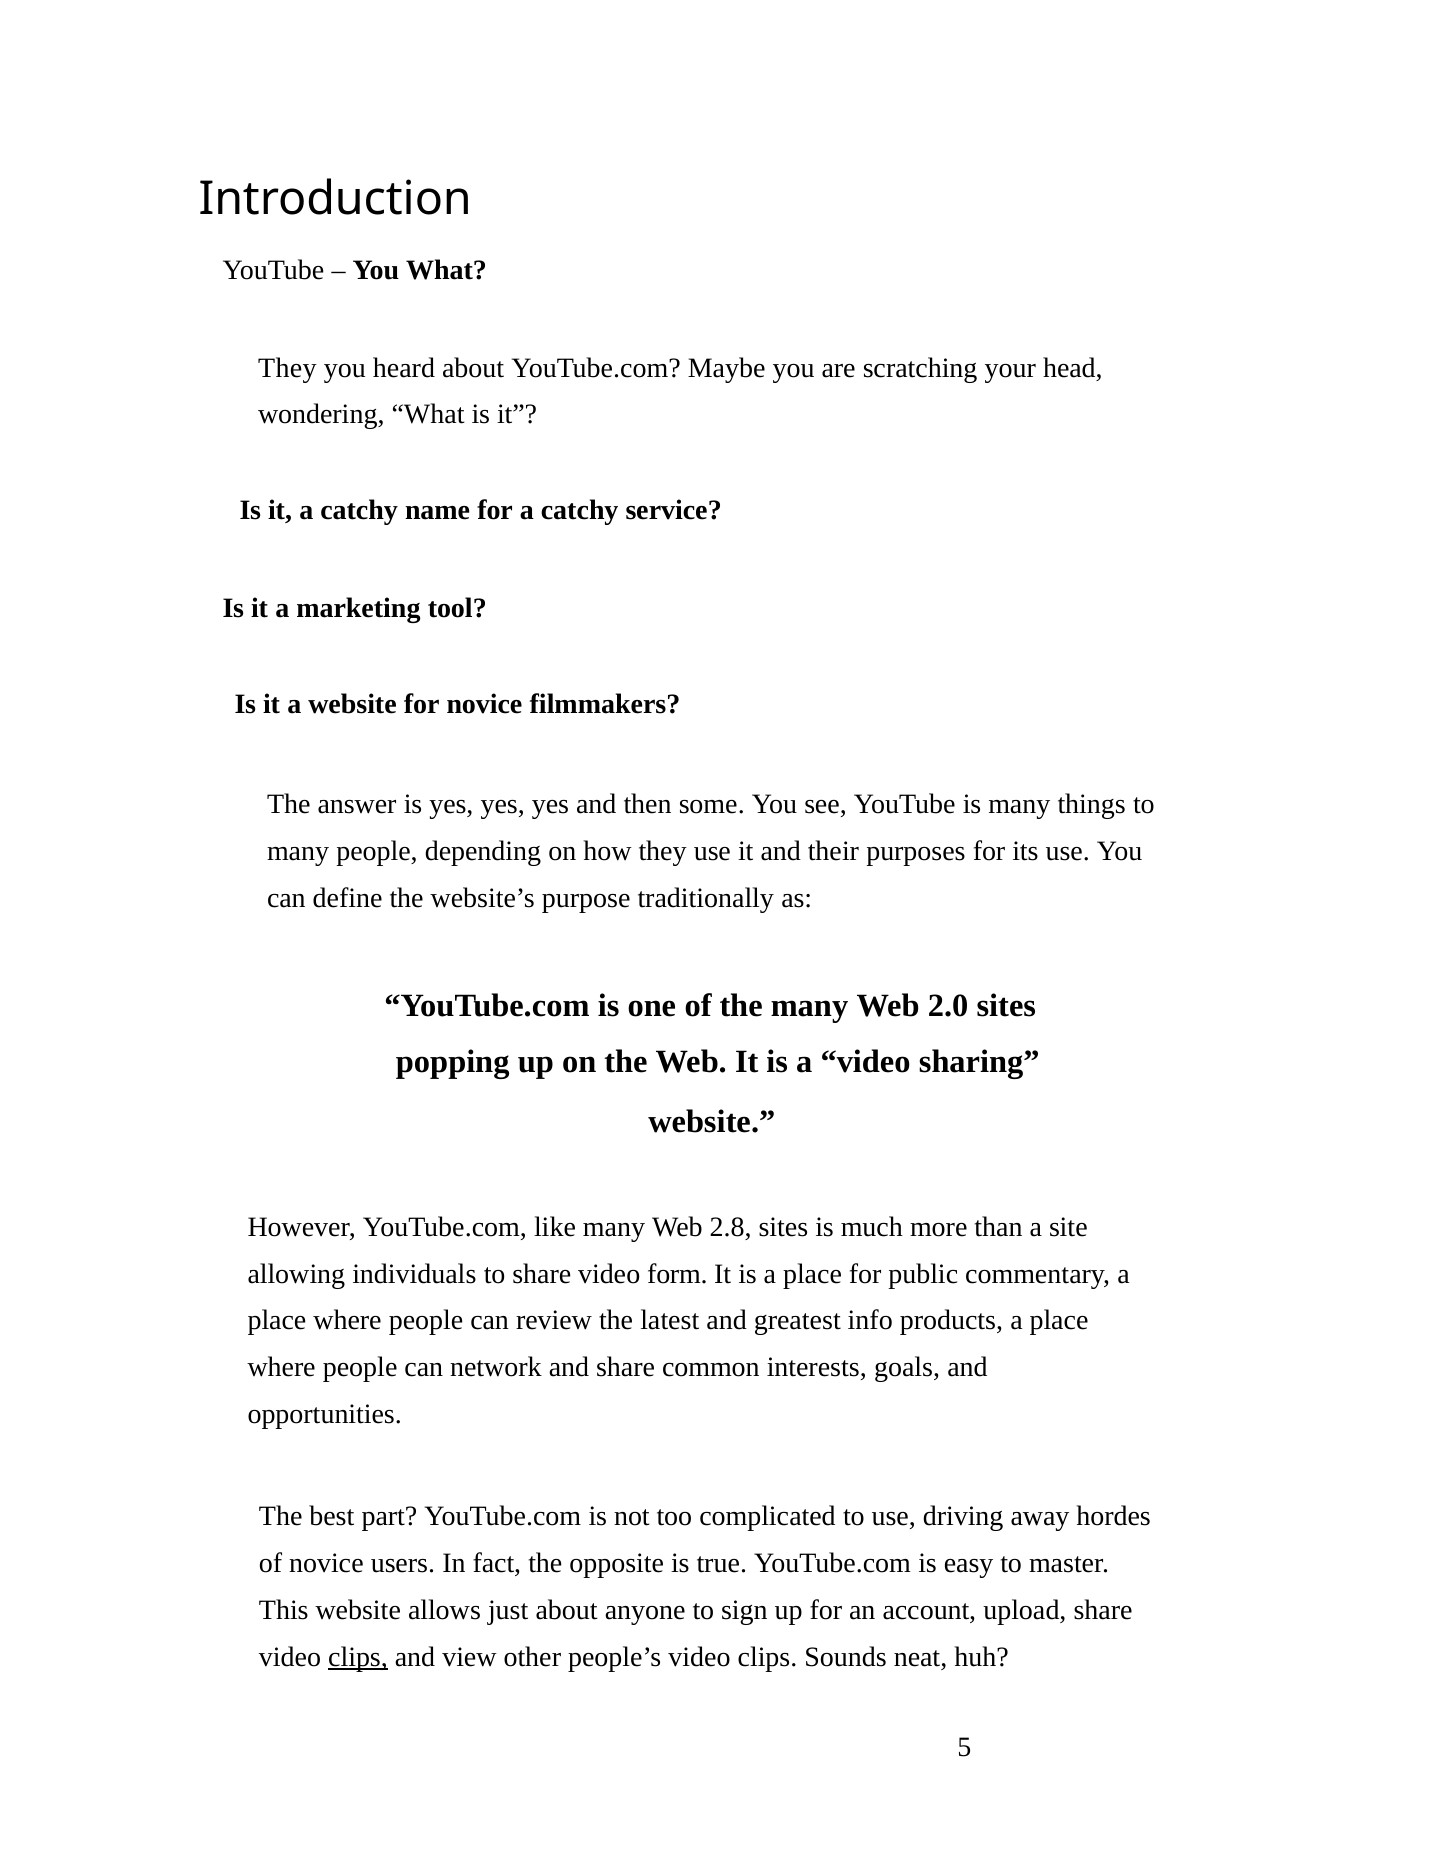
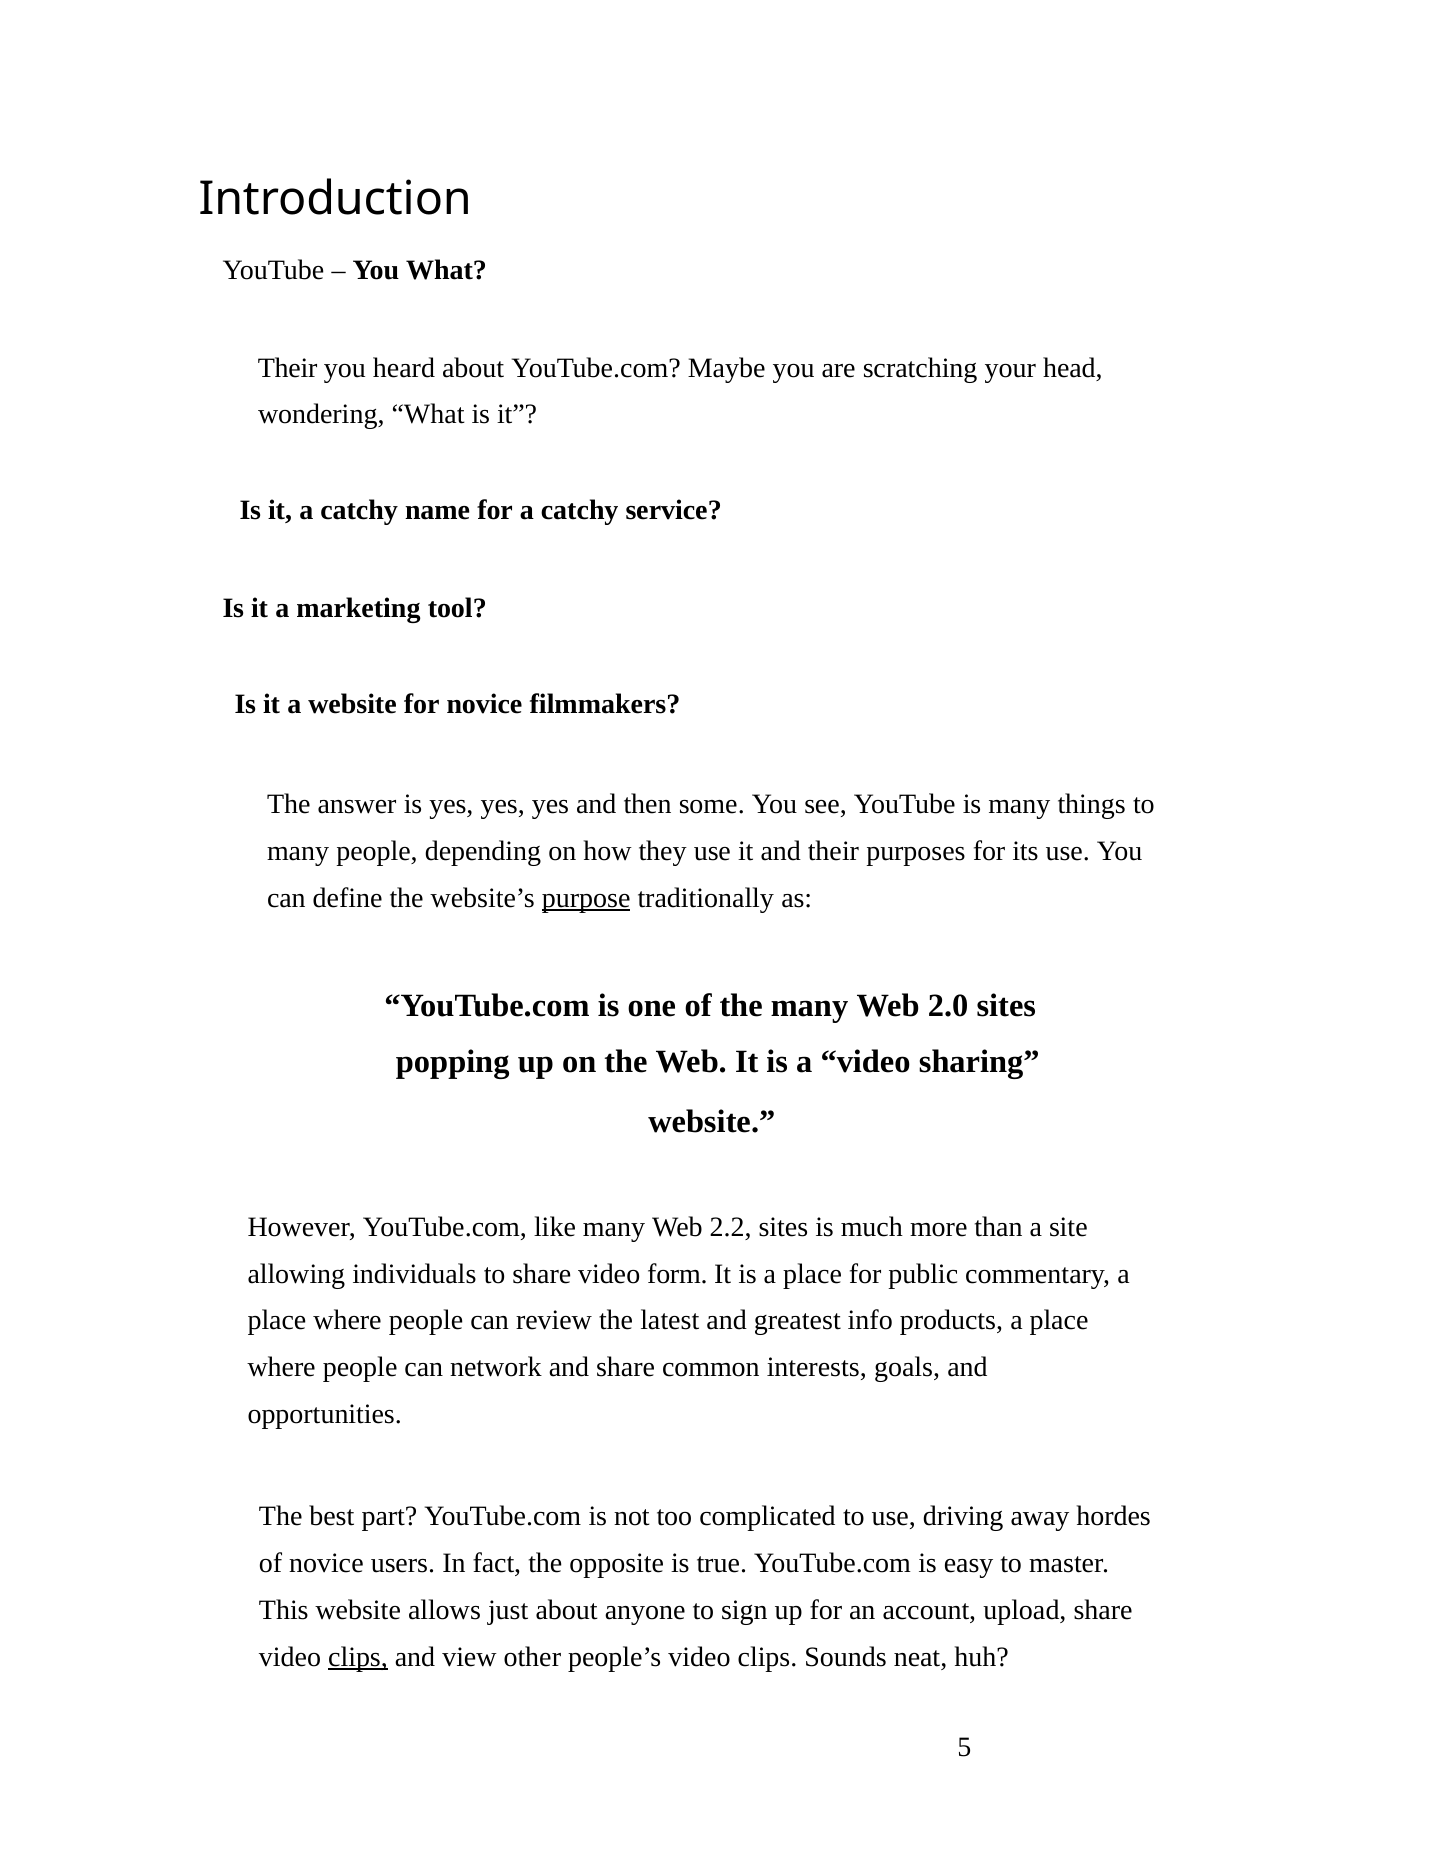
They: They -> Their (288, 368)
purpose underline: none -> present (586, 898)
2.8: 2.8 -> 2.2 (731, 1227)
